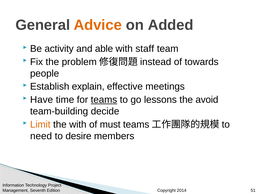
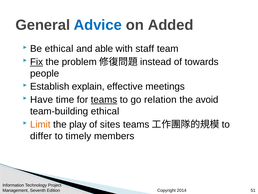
Advice colour: orange -> blue (98, 25)
Be activity: activity -> ethical (59, 49)
Fix underline: none -> present (37, 62)
lessons: lessons -> relation (160, 99)
team-building decide: decide -> ethical (105, 111)
the with: with -> play (78, 124)
must: must -> sites (110, 124)
need: need -> differ (41, 136)
desire: desire -> timely (78, 136)
